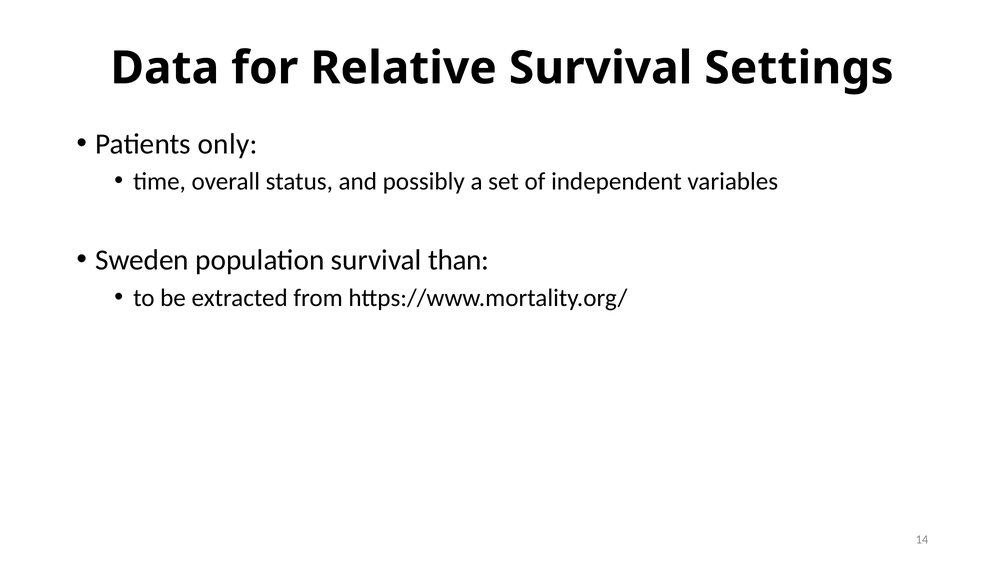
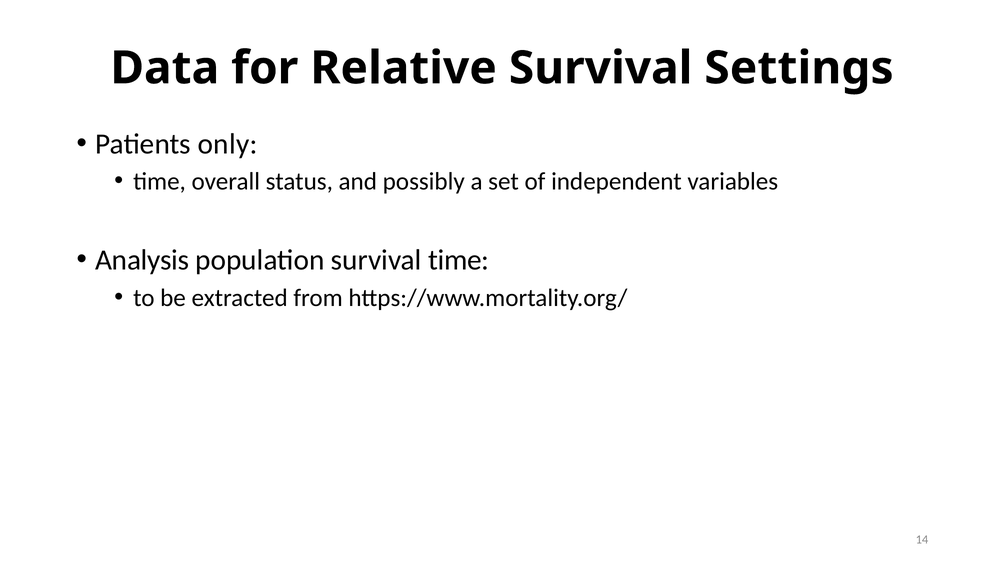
Sweden: Sweden -> Analysis (142, 260)
survival than: than -> time (459, 260)
